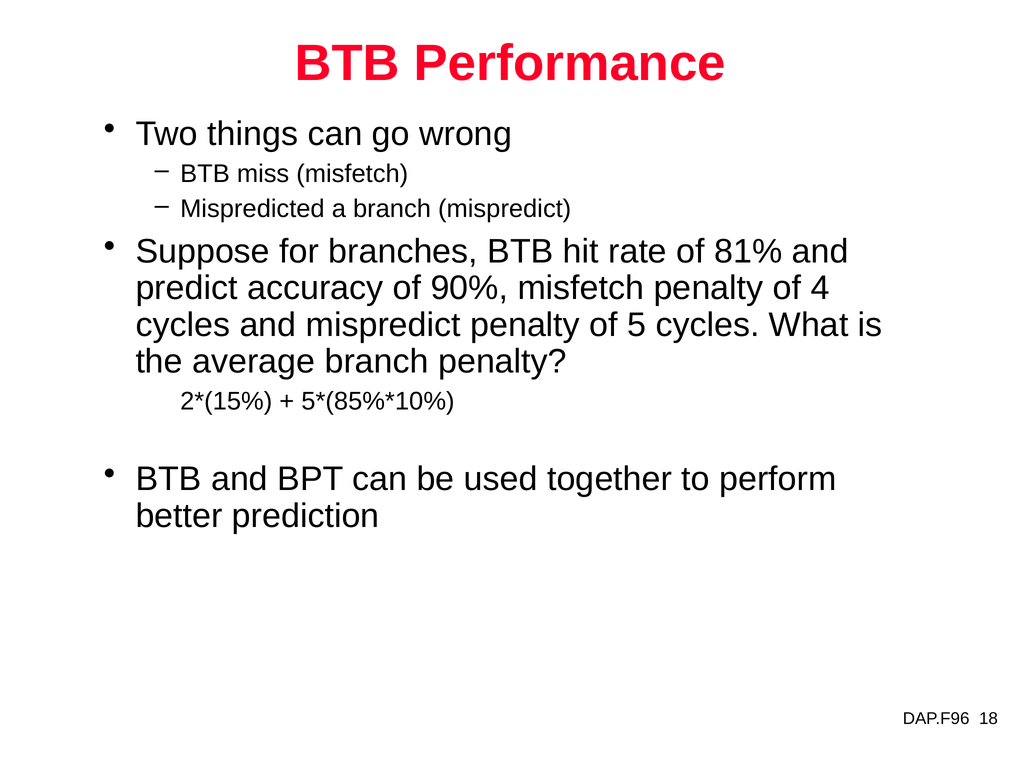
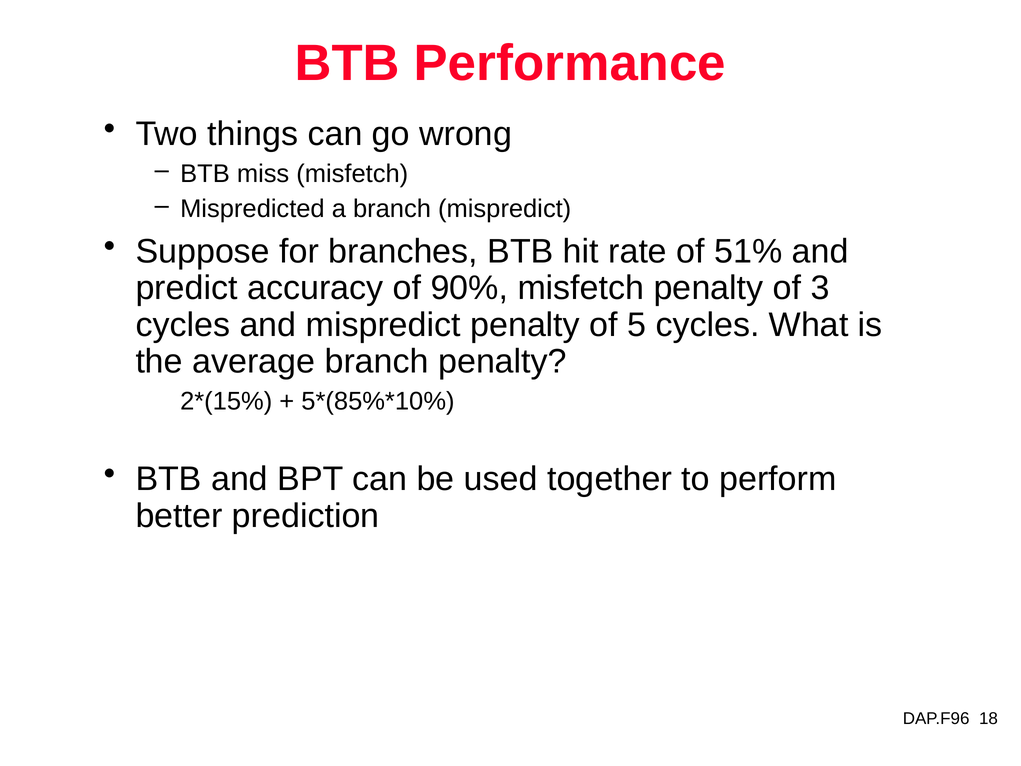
81%: 81% -> 51% (748, 251)
4: 4 -> 3 (820, 288)
